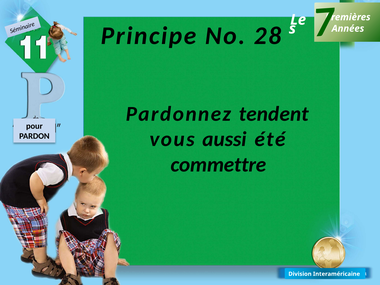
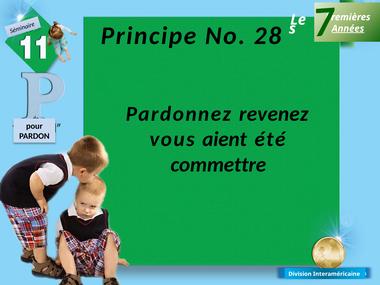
Années underline: none -> present (348, 29)
tendent: tendent -> revenez (274, 114)
aussi: aussi -> aient (225, 139)
